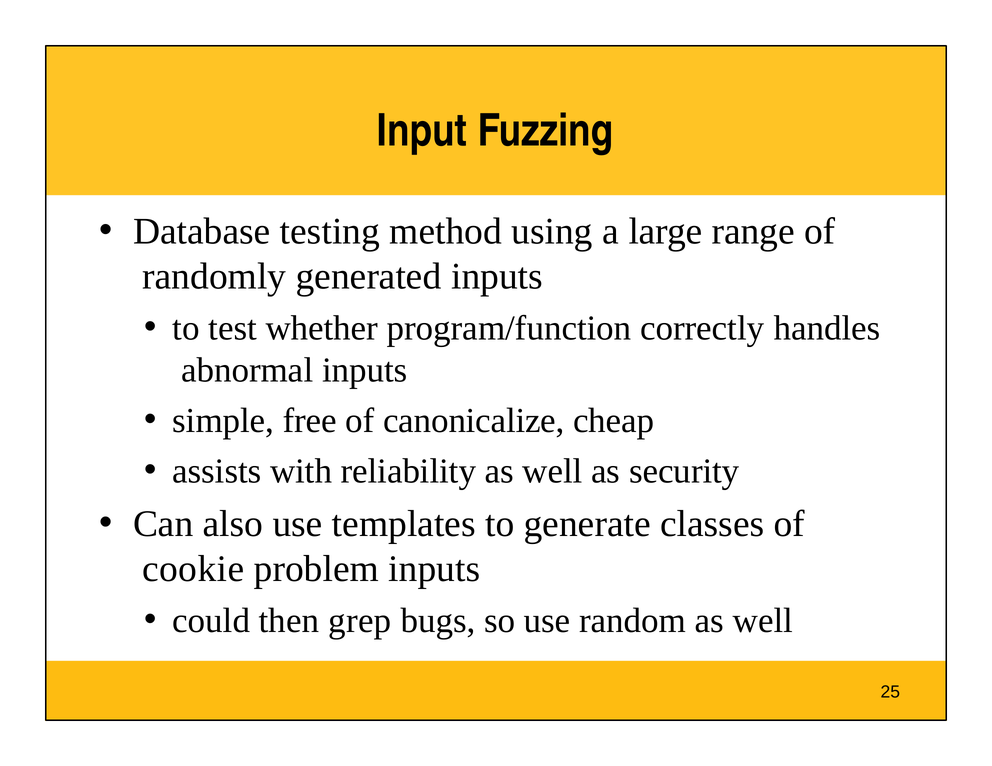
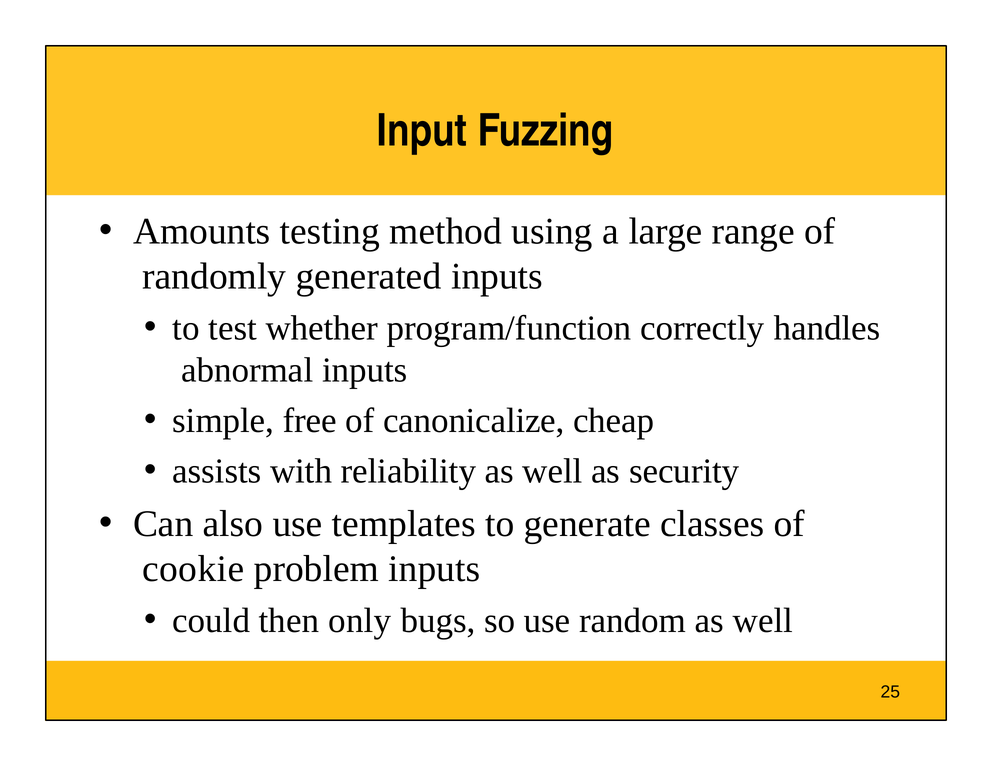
Database: Database -> Amounts (202, 231)
grep: grep -> only (360, 621)
